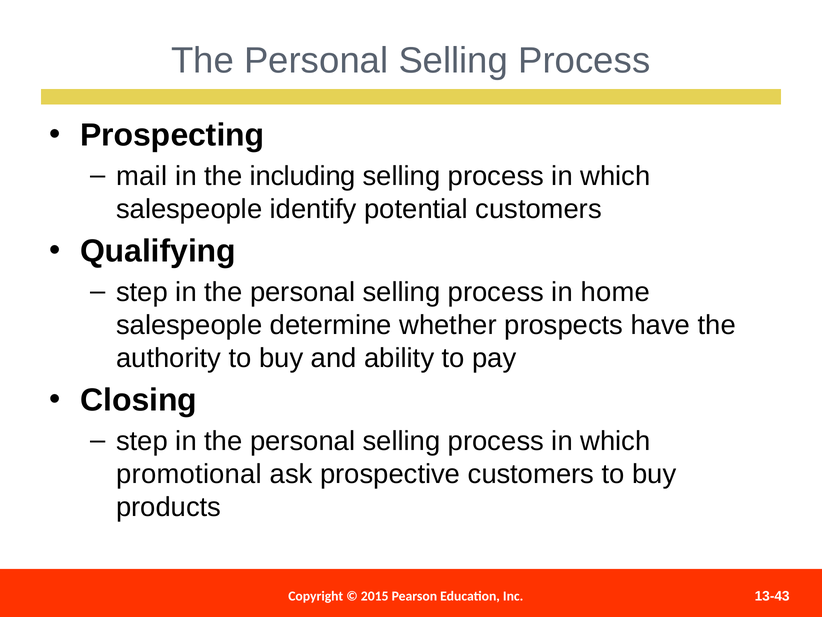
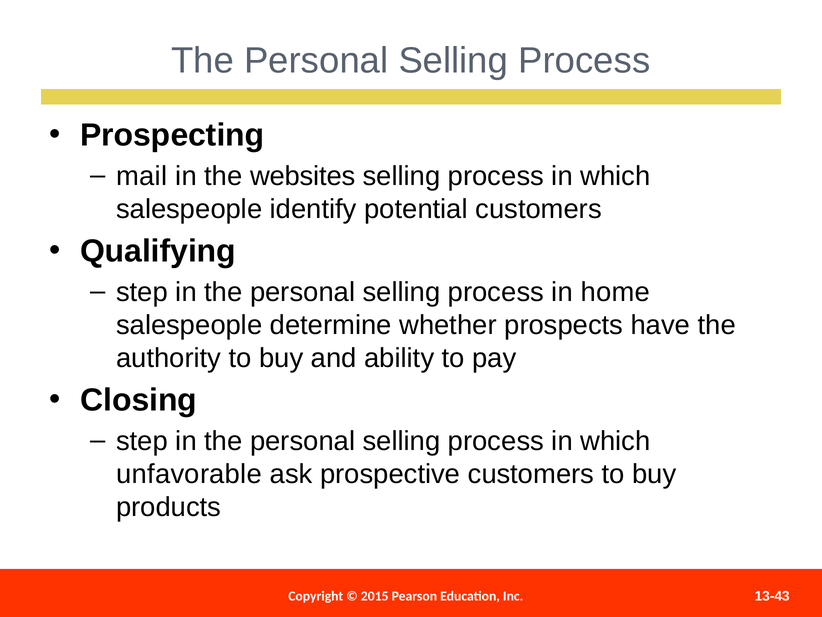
including: including -> websites (303, 176)
promotional: promotional -> unfavorable (189, 474)
